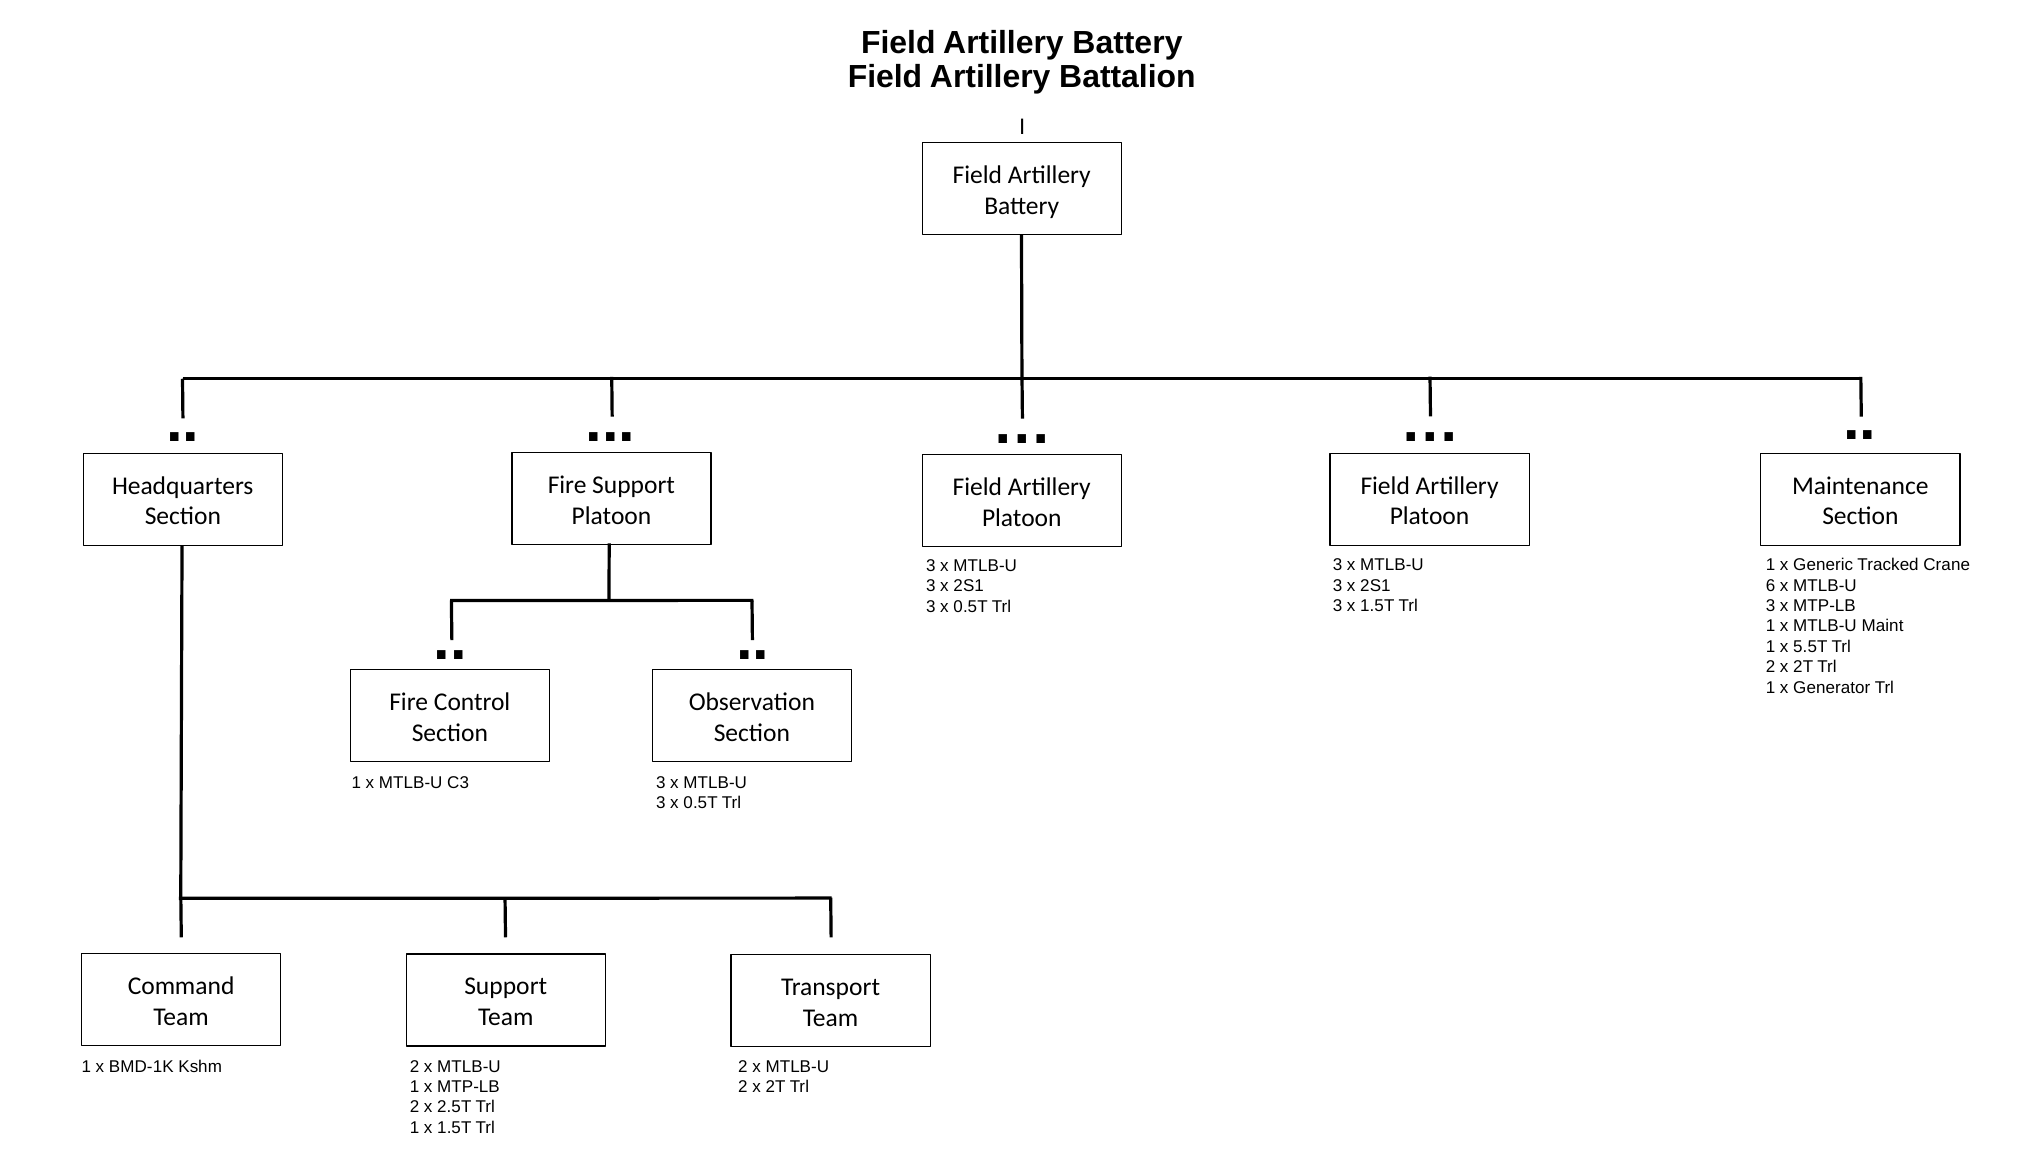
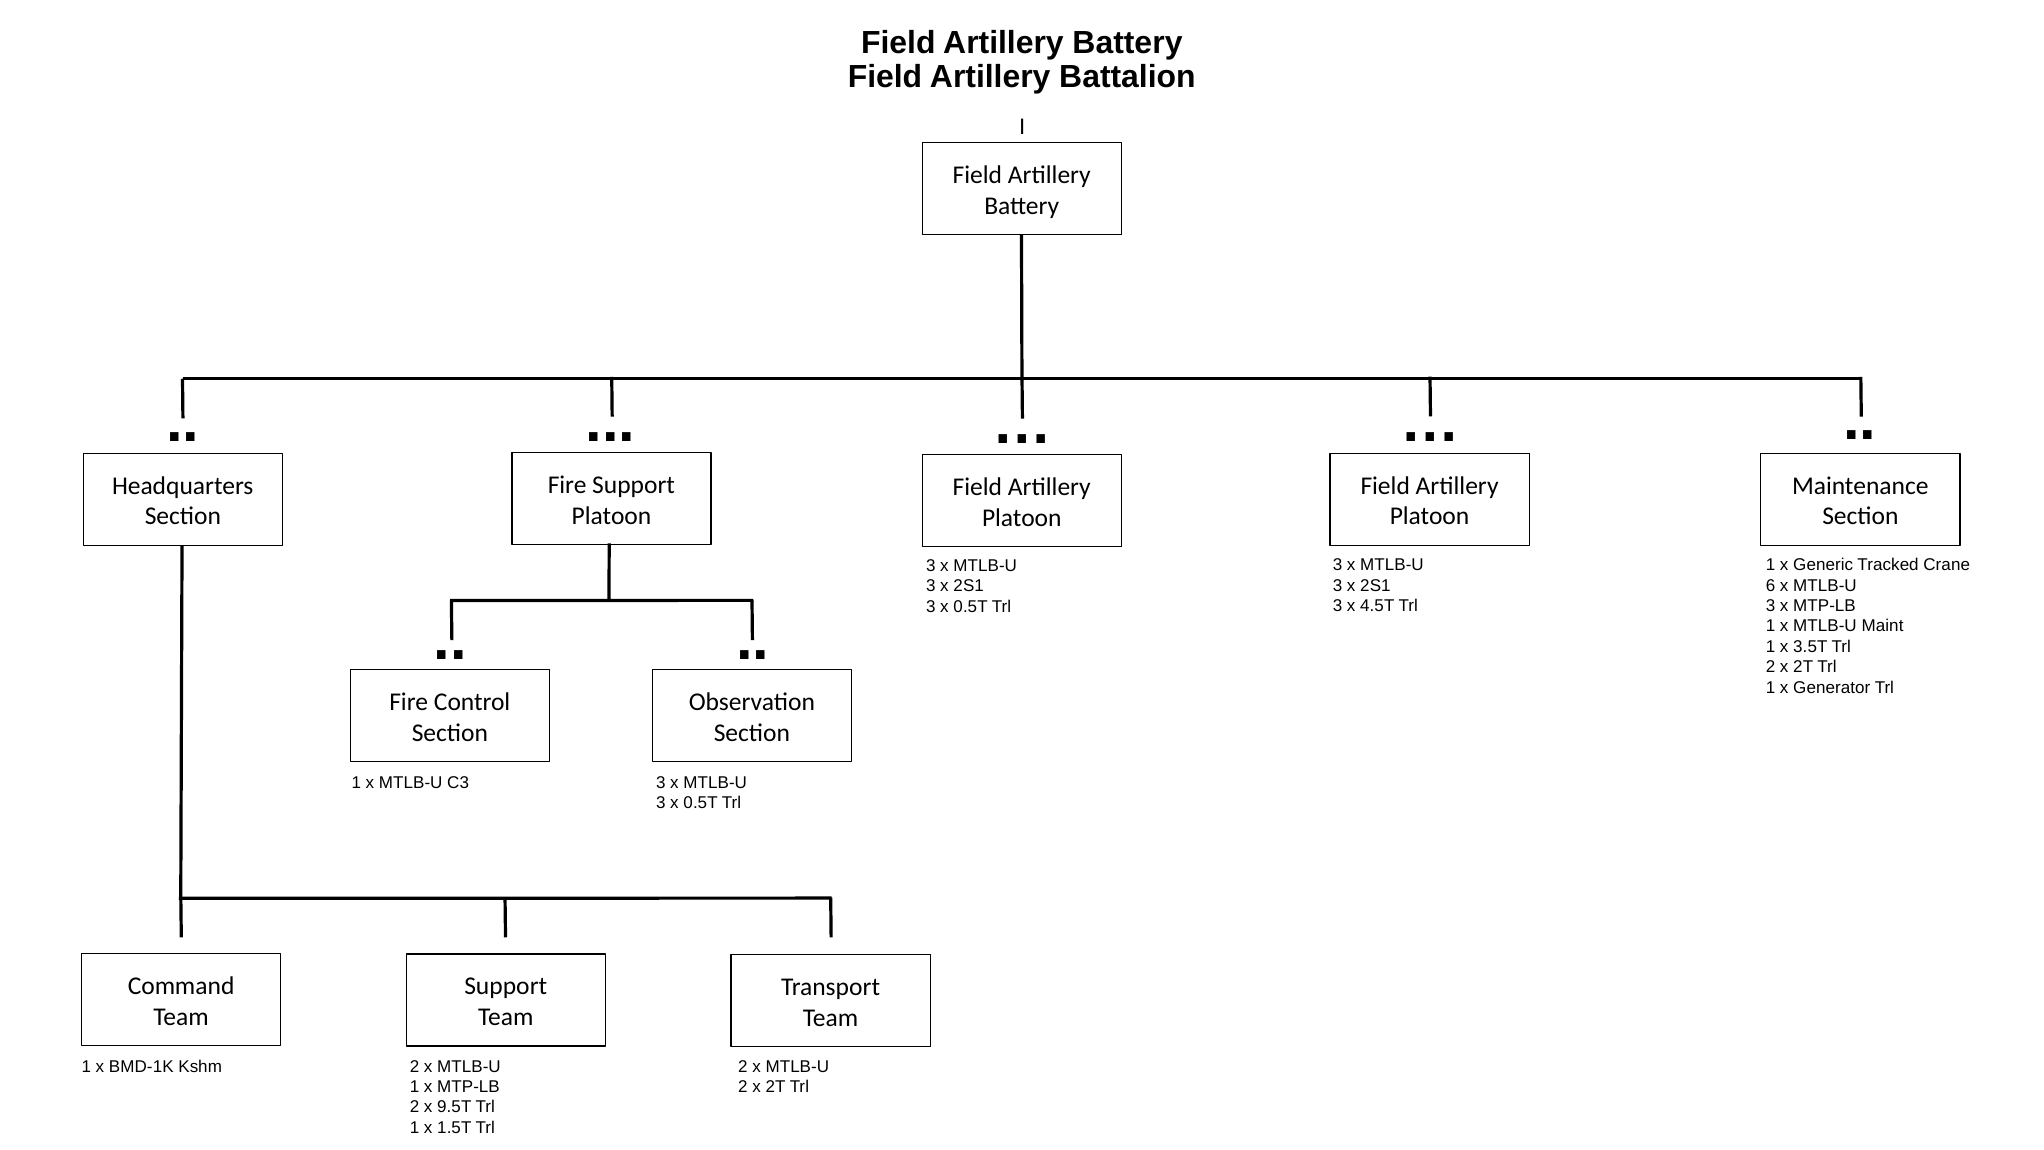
3 x 1.5T: 1.5T -> 4.5T (1377, 606)
5.5T: 5.5T -> 3.5T (1810, 647)
2.5T: 2.5T -> 9.5T (454, 1107)
